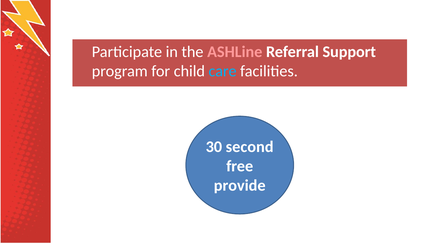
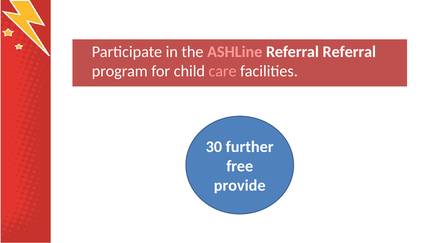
Referral Support: Support -> Referral (349, 52)
care colour: light blue -> pink (223, 71)
second: second -> further (250, 146)
